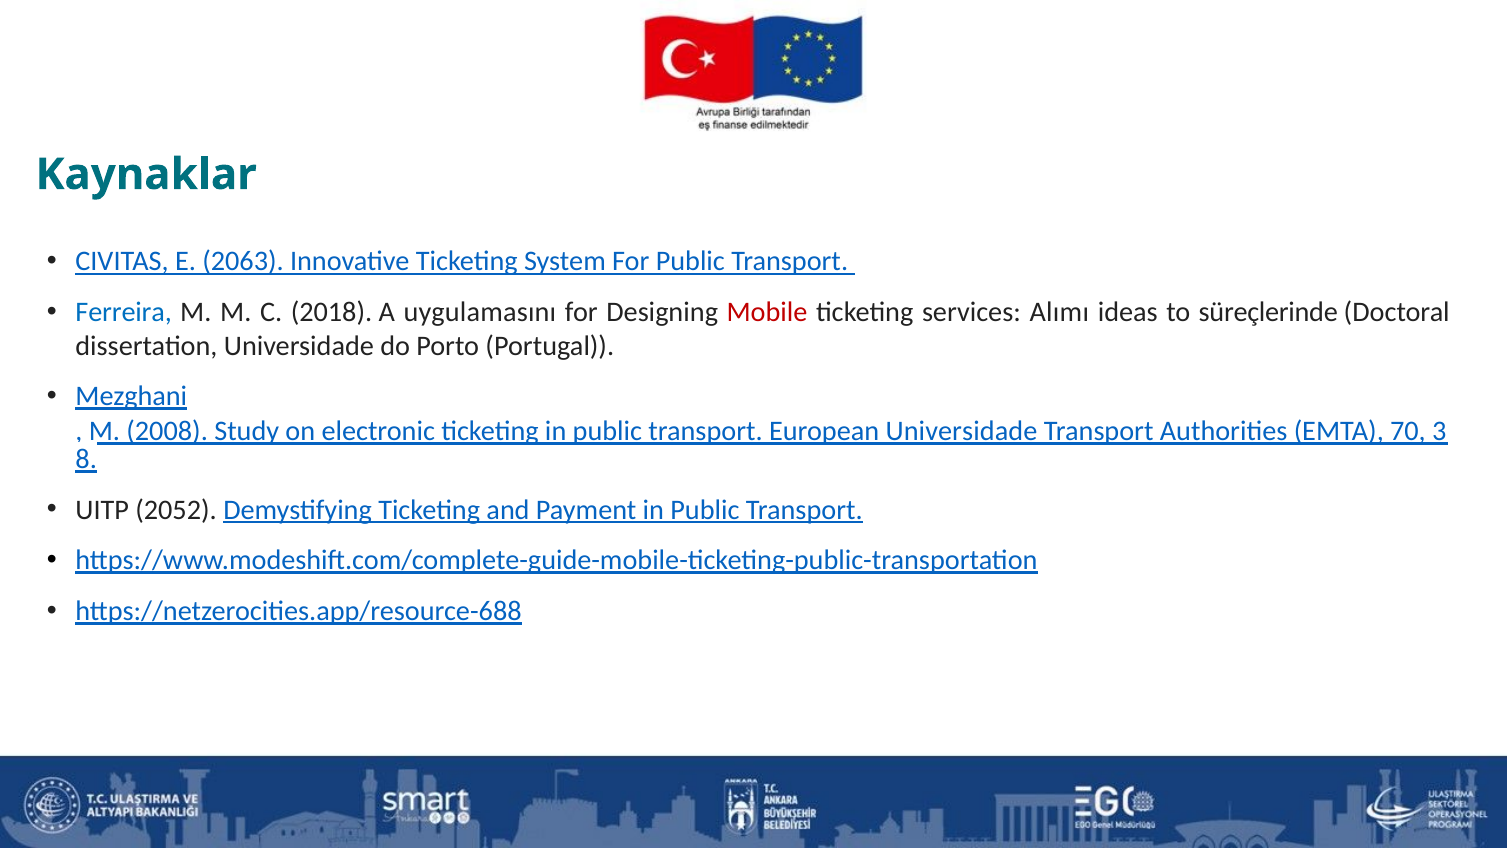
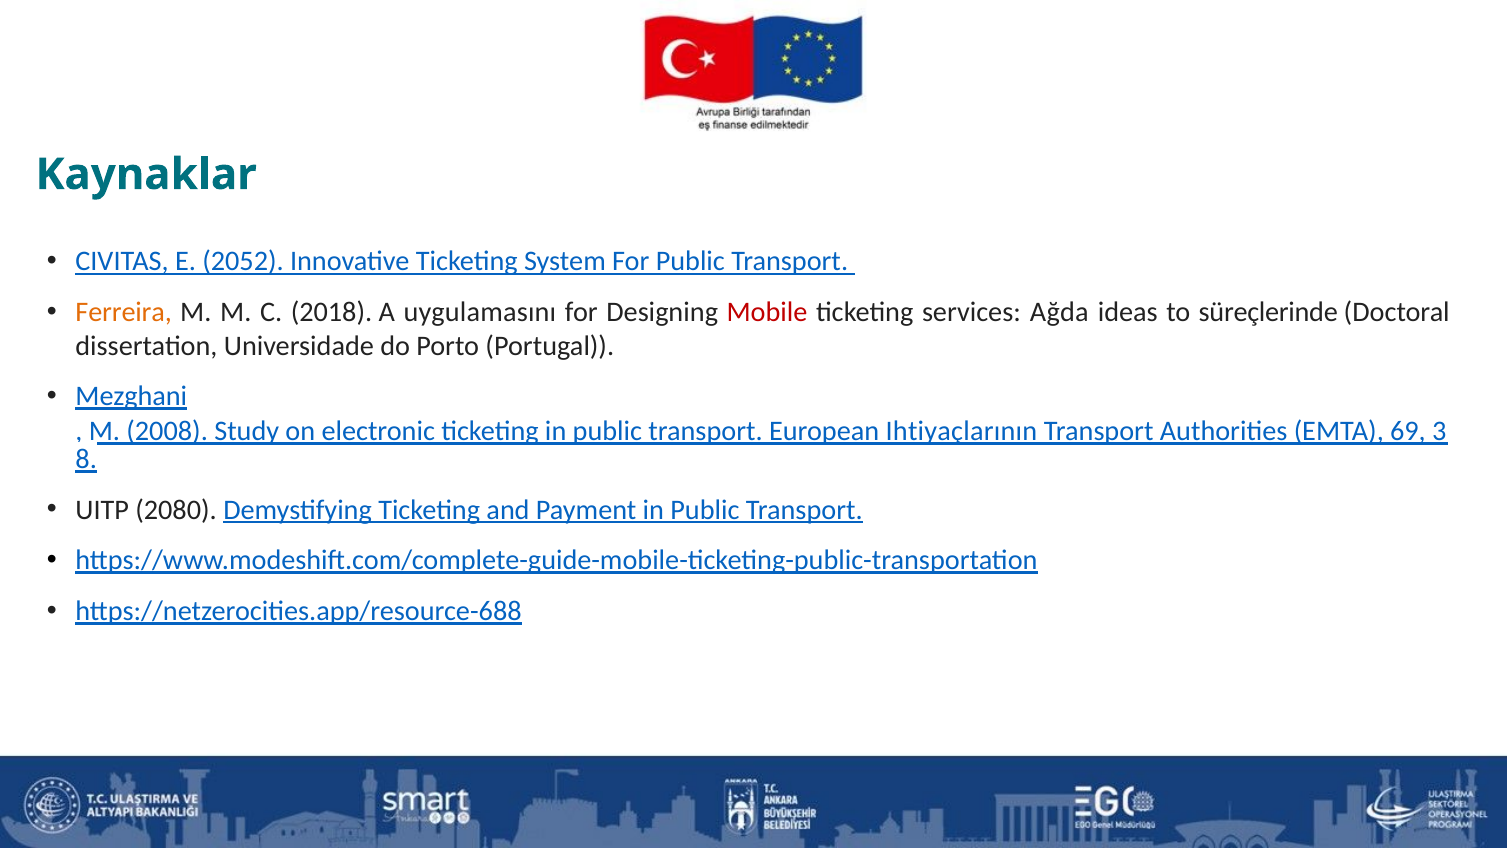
2063: 2063 -> 2052 (243, 262)
Ferreira colour: blue -> orange (124, 312)
Alımı: Alımı -> Ağda (1059, 312)
European Universidade: Universidade -> Ihtiyaçlarının (961, 431)
70: 70 -> 69 (1408, 431)
2052: 2052 -> 2080 (176, 510)
